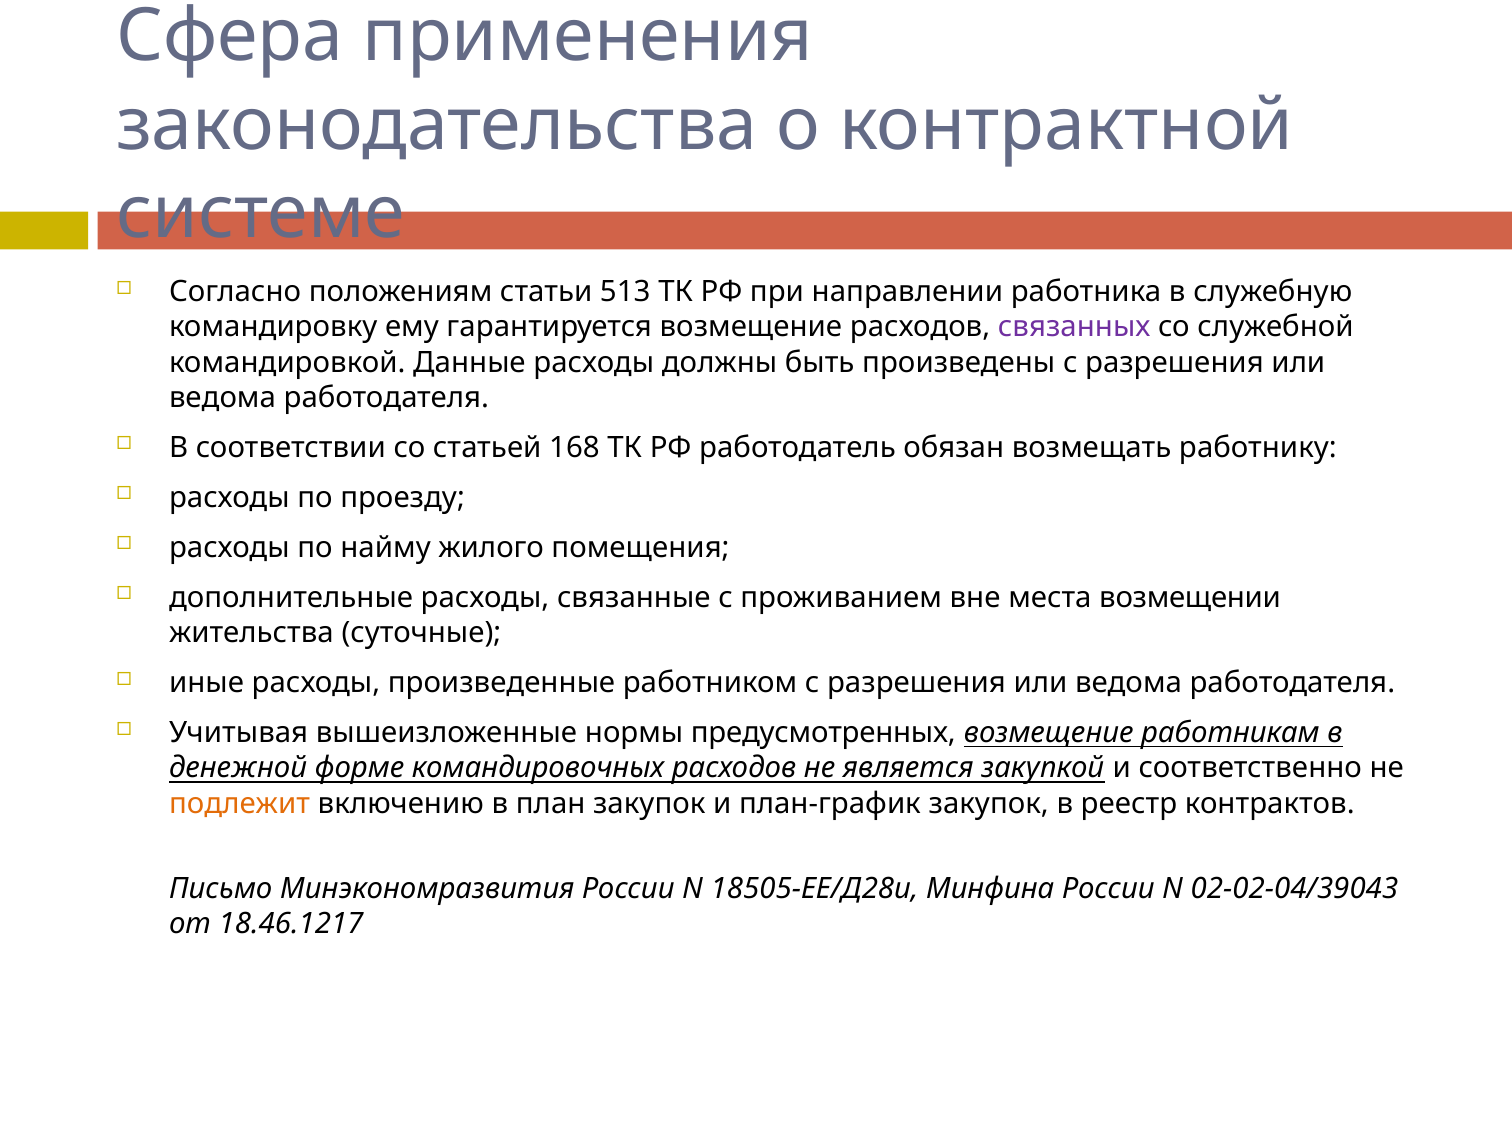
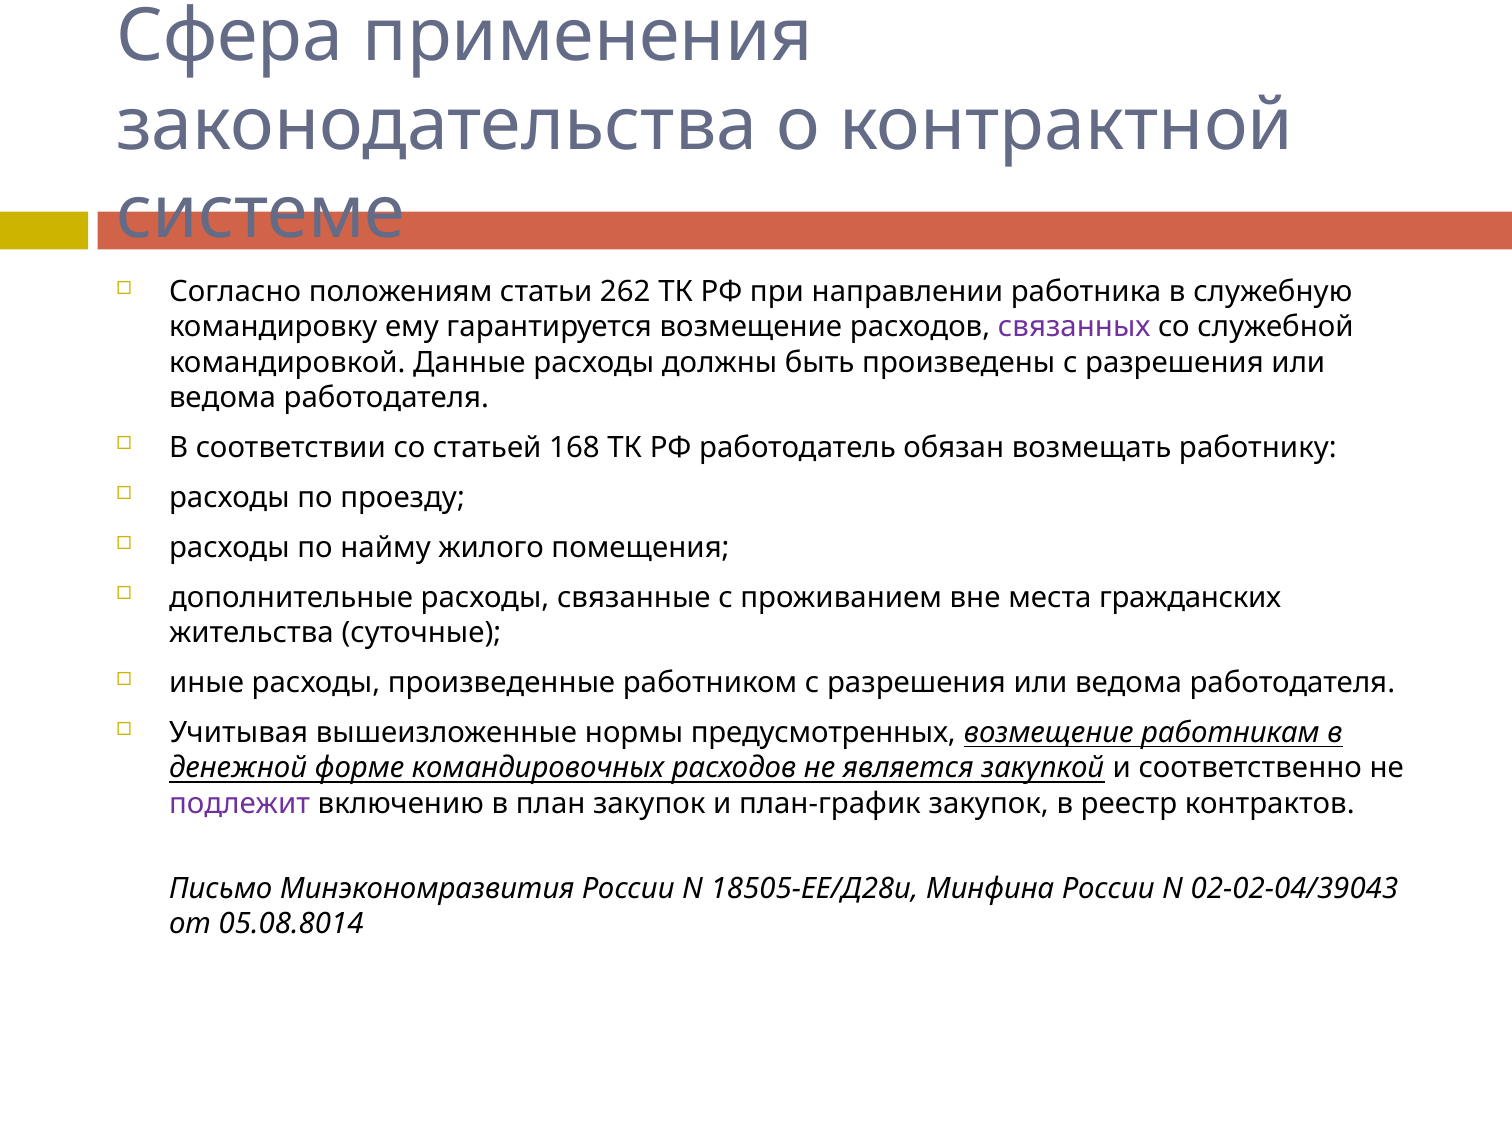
513: 513 -> 262 (625, 292)
возмещении: возмещении -> гражданских (1190, 598)
подлежит colour: orange -> purple (240, 804)
18.46.1217: 18.46.1217 -> 05.08.8014 (291, 924)
